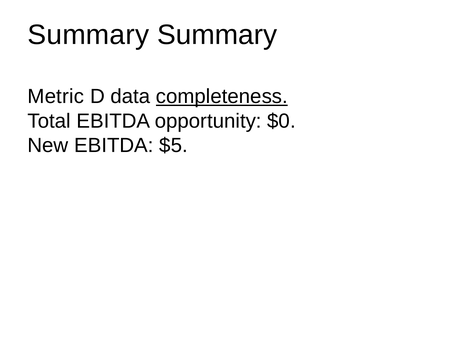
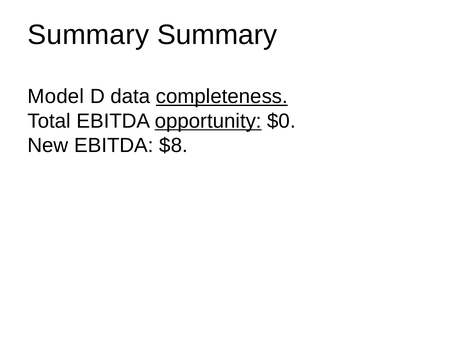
Metric: Metric -> Model (56, 96)
opportunity underline: none -> present (208, 121)
$5: $5 -> $8 (174, 146)
